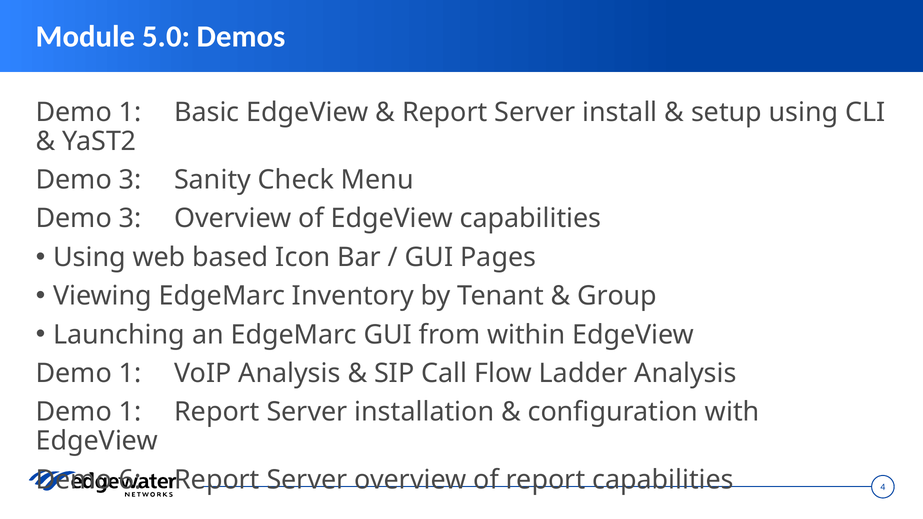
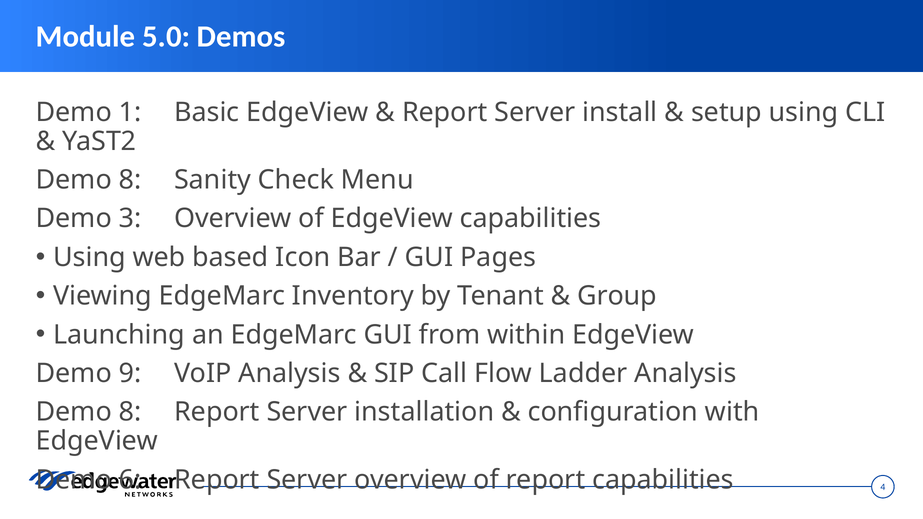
3: 3 -> 8 (130, 180)
1: 1 -> 9 (130, 373)
1: 1 -> 8 (130, 412)
